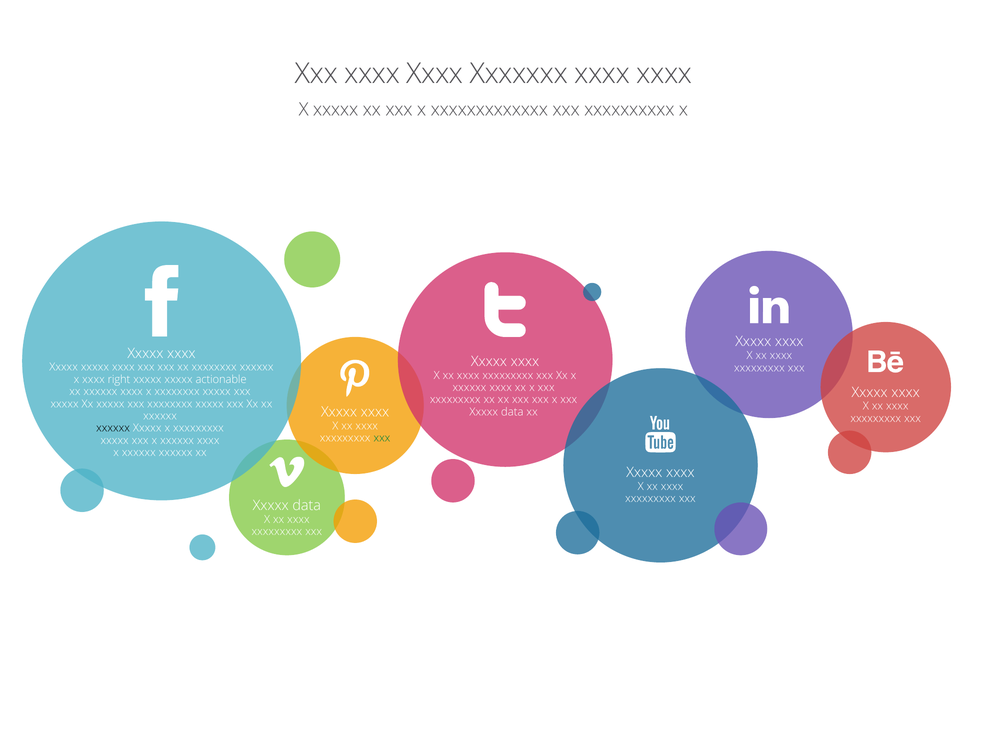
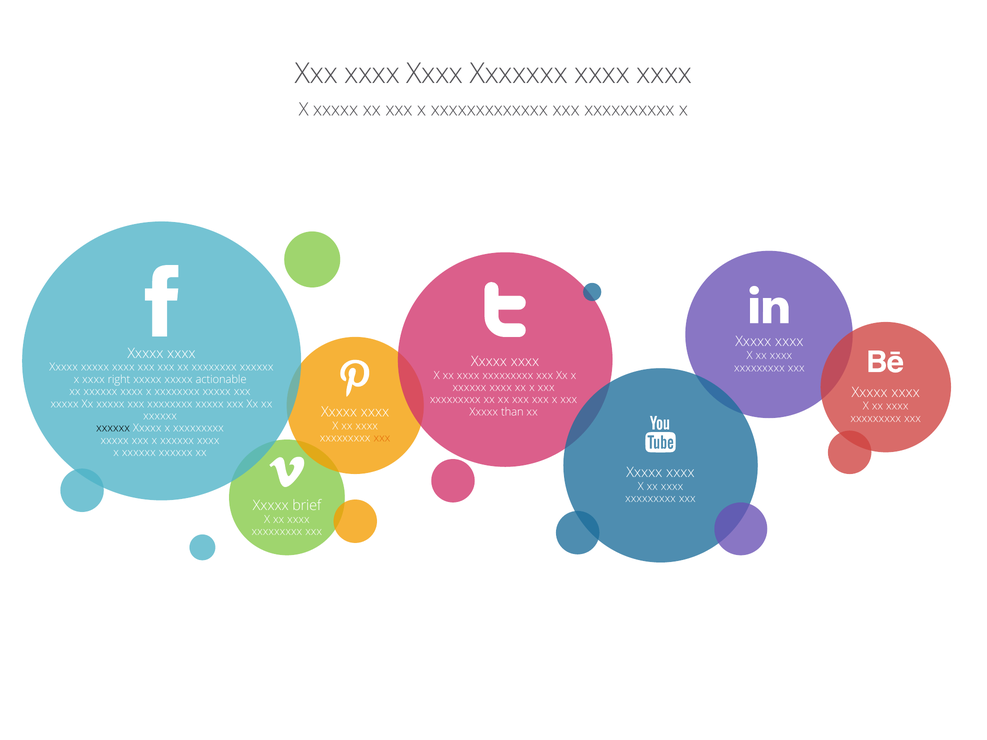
data: data -> than (512, 412)
xxx colour: green -> orange (382, 438)
data: data -> brief (307, 506)
